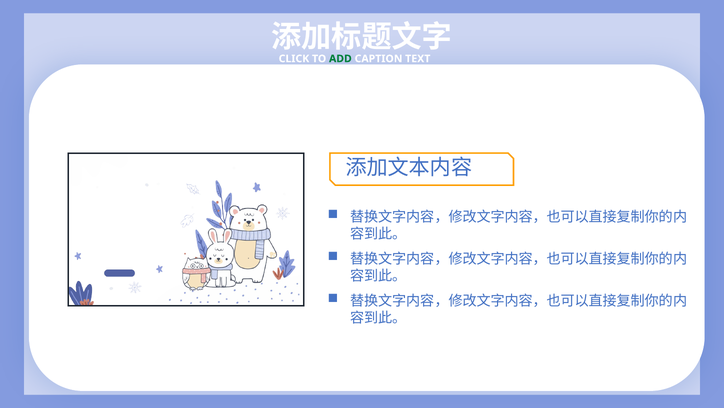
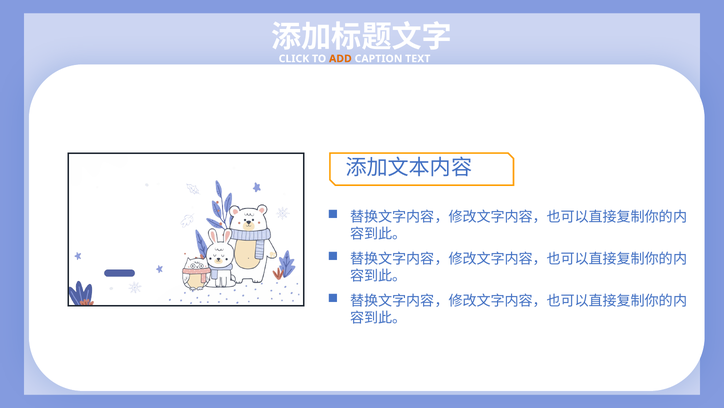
ADD colour: green -> orange (340, 59)
